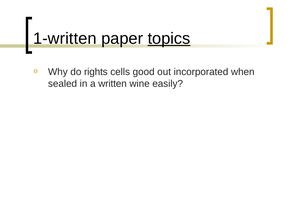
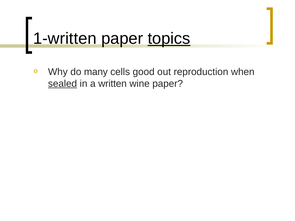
rights: rights -> many (96, 72)
incorporated: incorporated -> reproduction (201, 72)
sealed underline: none -> present (63, 84)
wine easily: easily -> paper (168, 84)
